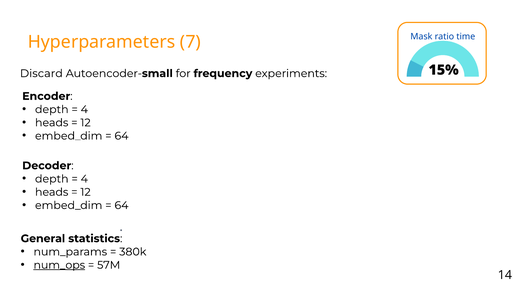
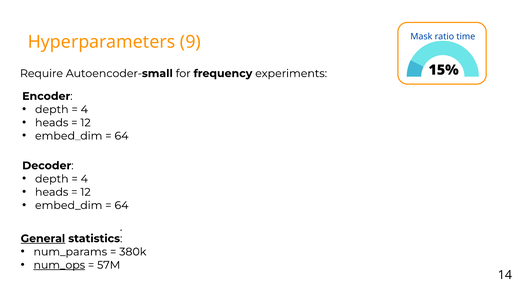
7: 7 -> 9 (190, 42)
Discard: Discard -> Require (41, 74)
General underline: none -> present (43, 239)
